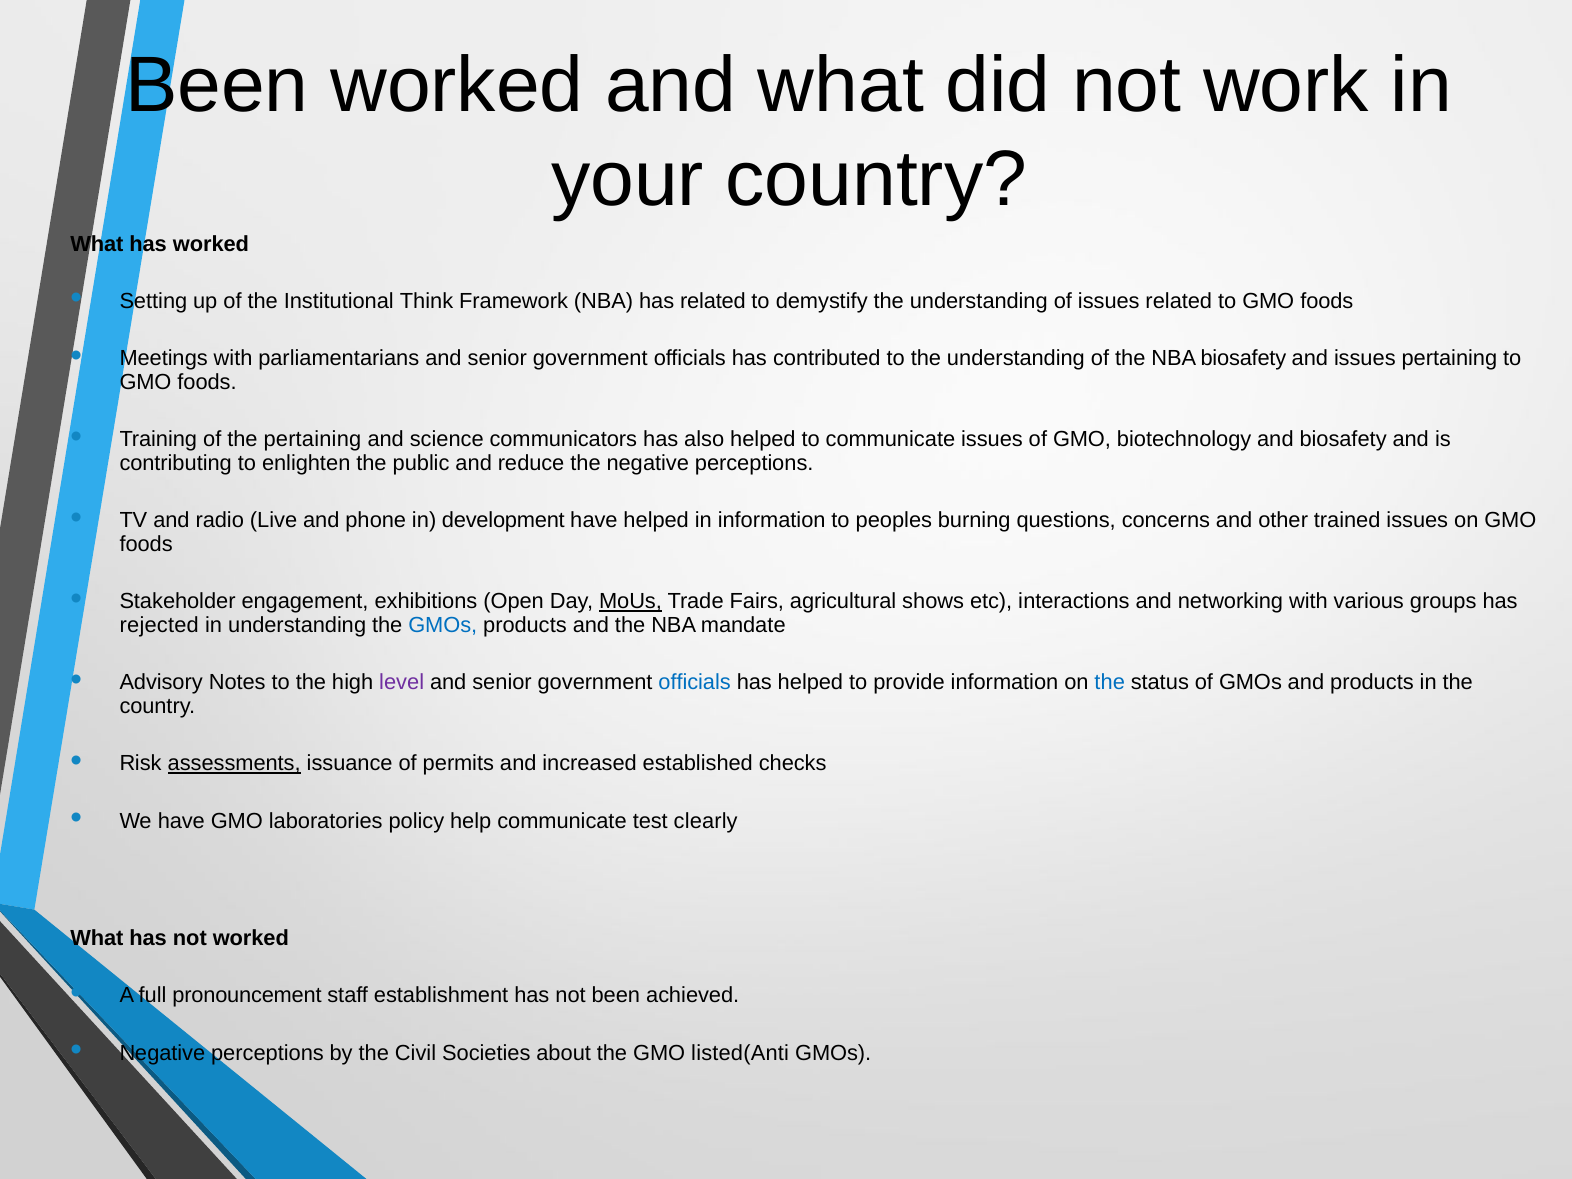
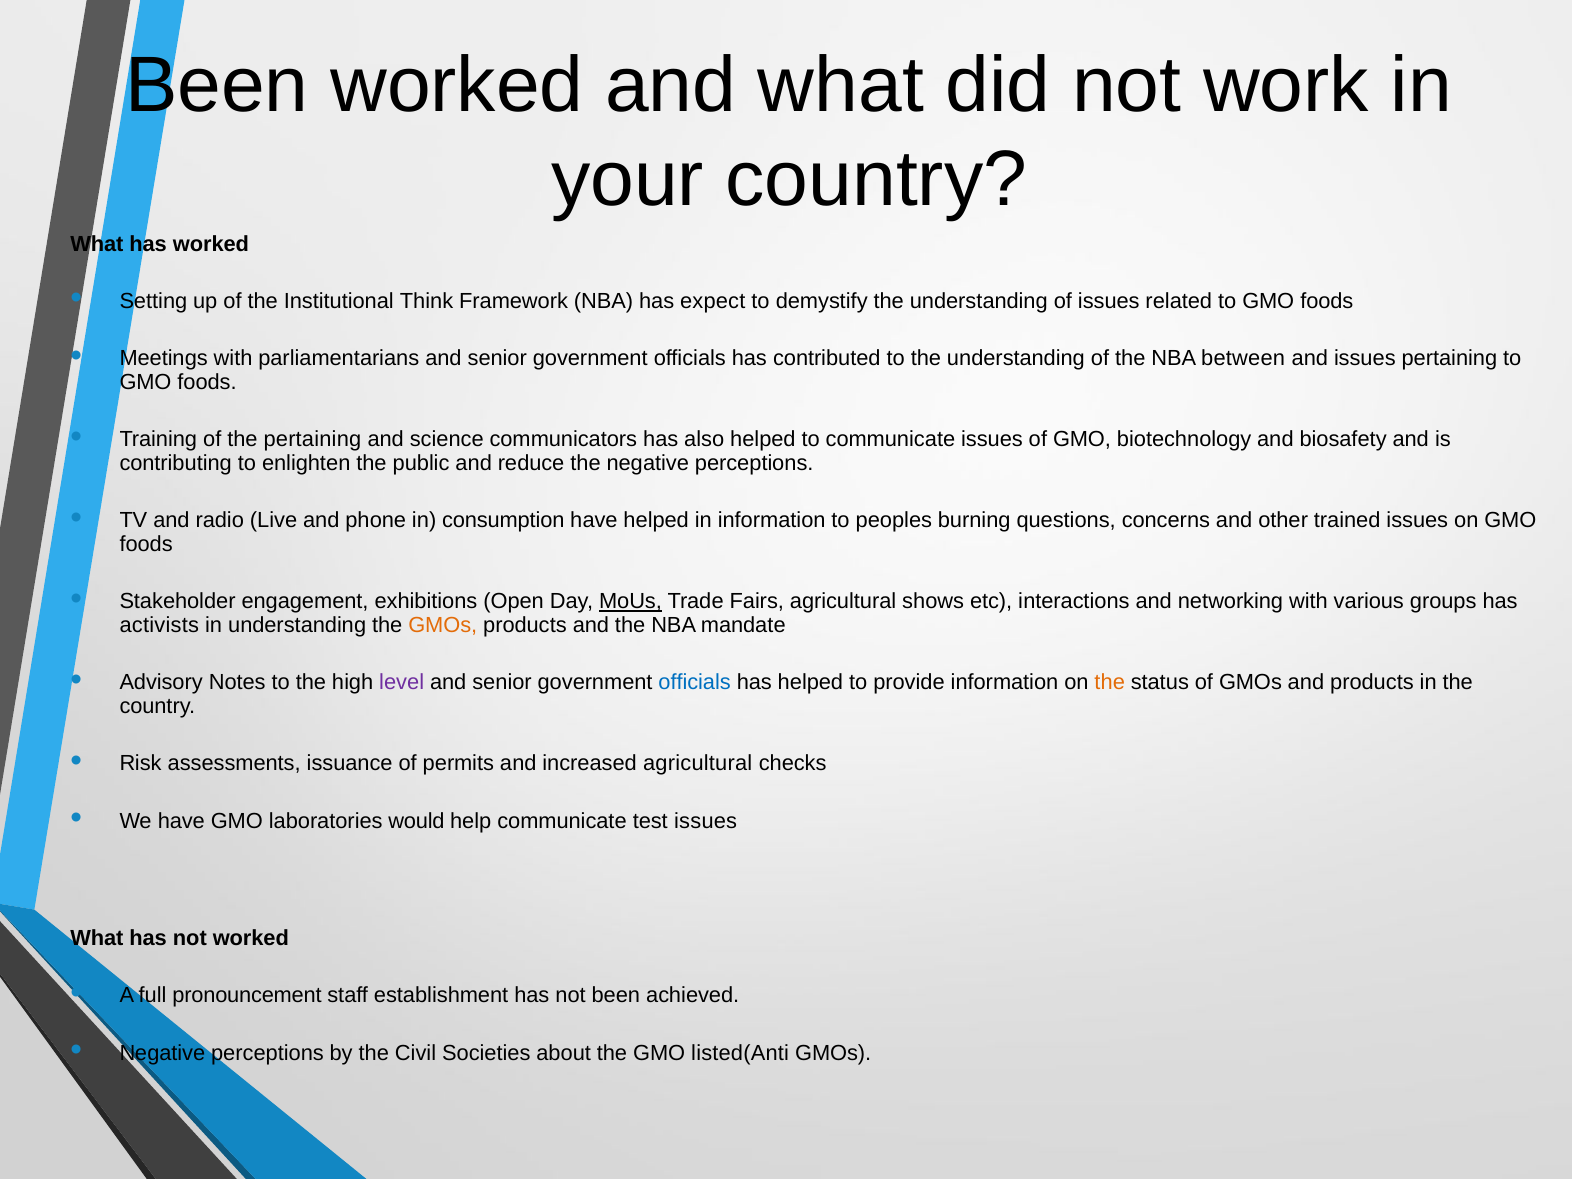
has related: related -> expect (713, 301)
NBA biosafety: biosafety -> between (1243, 359)
development: development -> consumption (503, 521)
rejected: rejected -> activists (159, 625)
GMOs colour: blue -> orange (443, 625)
the colour: blue -> orange (1110, 683)
assessments underline: present -> none (234, 764)
increased established: established -> agricultural (698, 764)
policy: policy -> would (417, 821)
test clearly: clearly -> issues (706, 821)
